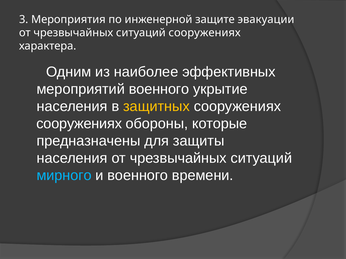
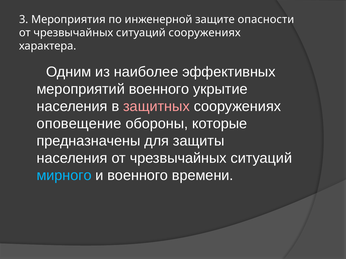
эвакуации: эвакуации -> опасности (266, 20)
защитных colour: yellow -> pink (156, 107)
сооружениях: сооружениях -> оповещение (79, 124)
